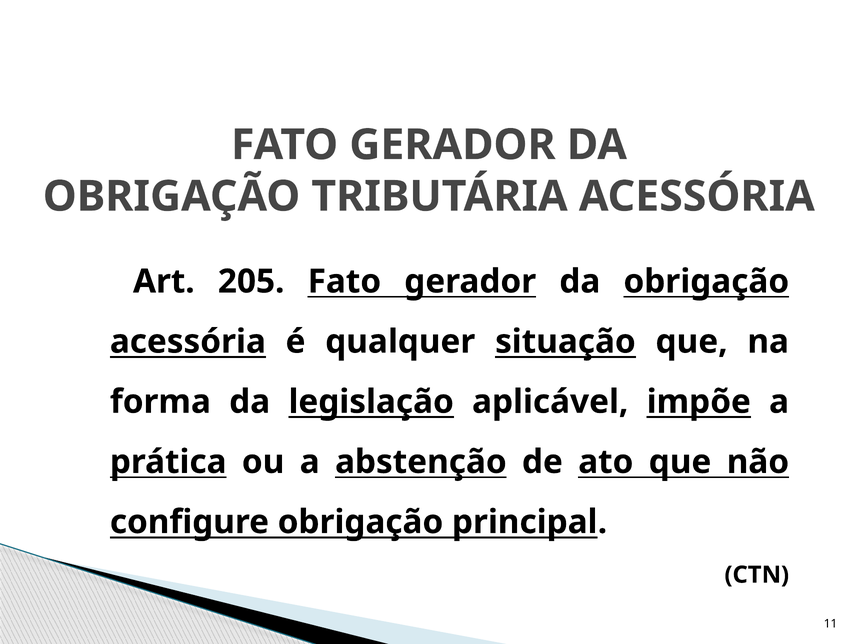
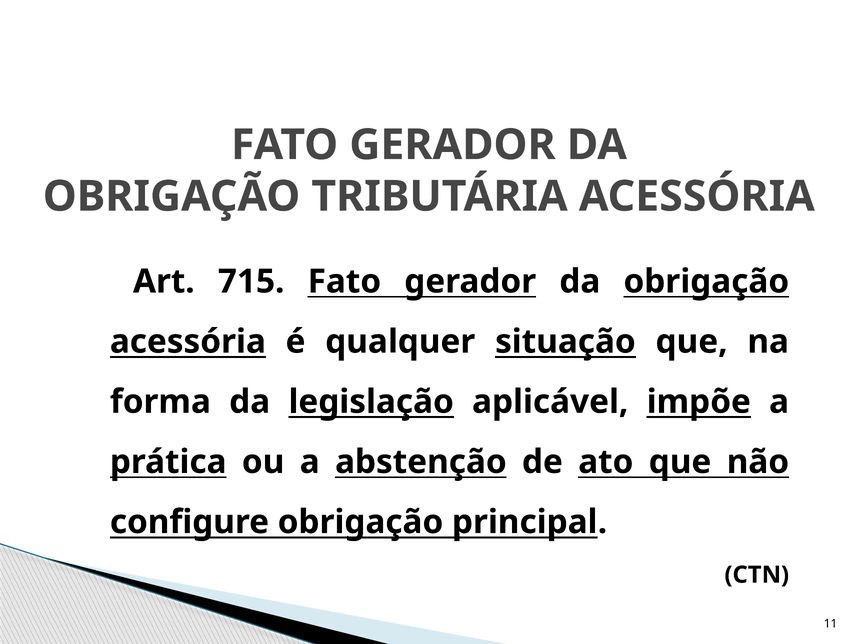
205: 205 -> 715 (251, 281)
